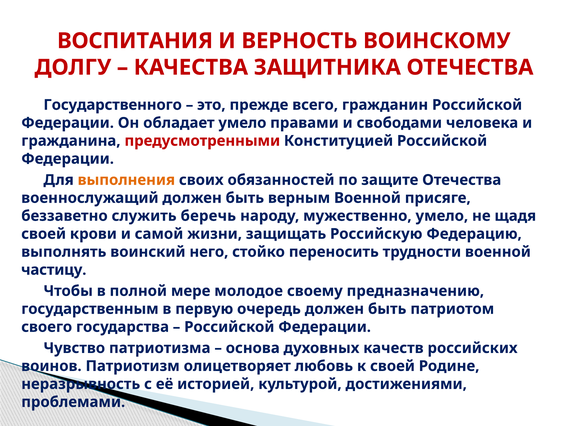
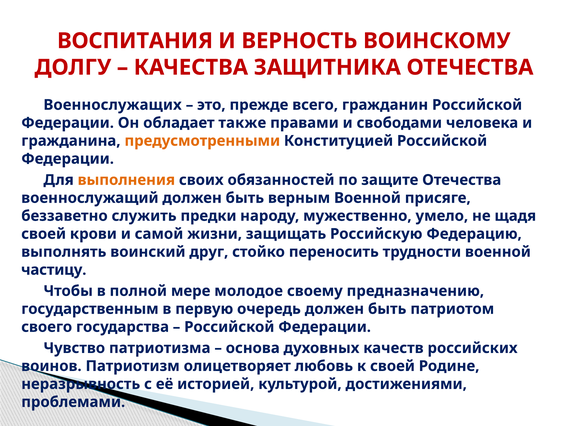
Государственного: Государственного -> Военнослужащих (113, 105)
обладает умело: умело -> также (242, 123)
предусмотренными colour: red -> orange (202, 141)
беречь: беречь -> предки (208, 216)
него: него -> друг (209, 252)
